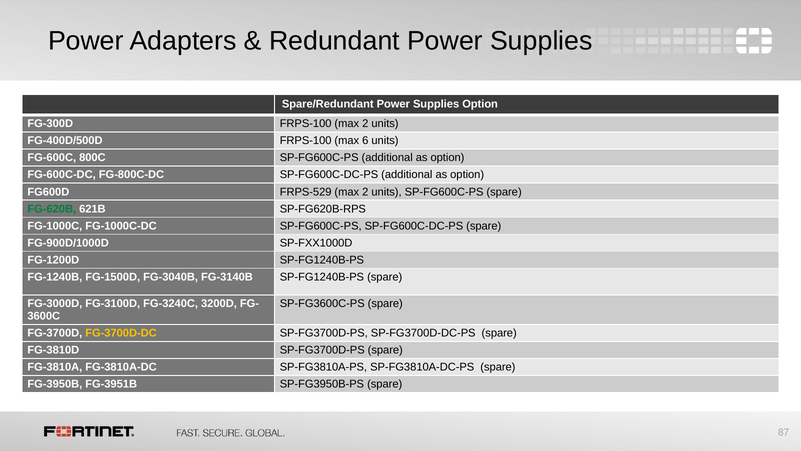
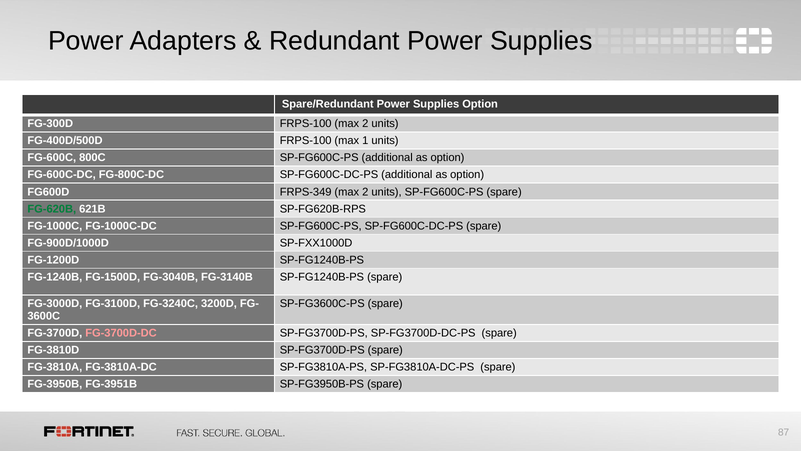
6: 6 -> 1 (365, 141)
FRPS-529: FRPS-529 -> FRPS-349 (306, 192)
FG-3700D-DC colour: yellow -> pink (121, 333)
